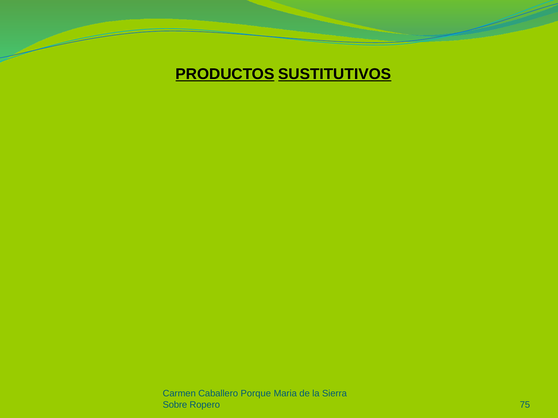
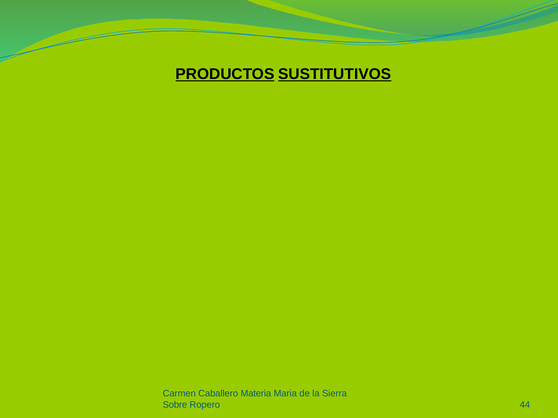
Porque: Porque -> Materia (256, 394)
75: 75 -> 44 (525, 405)
